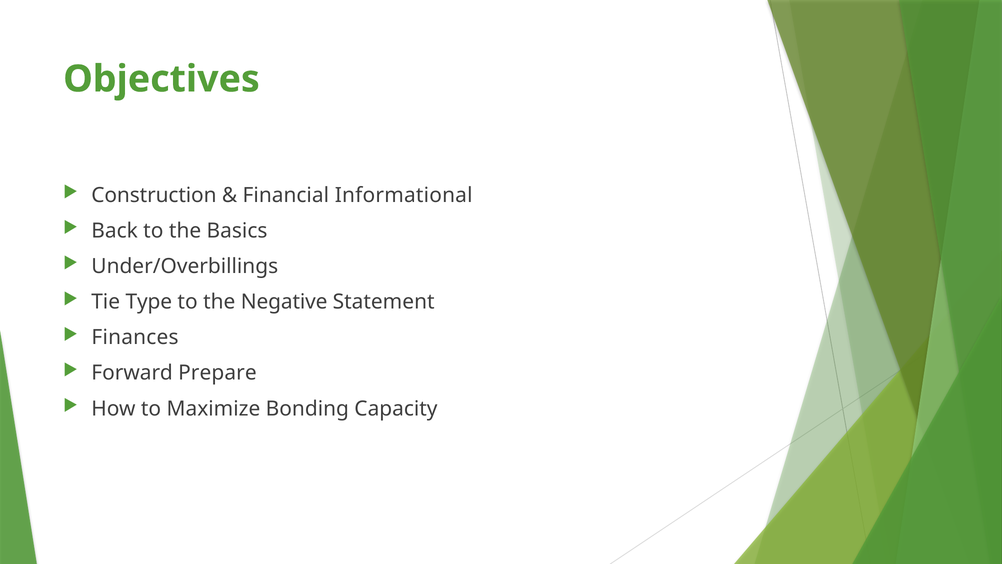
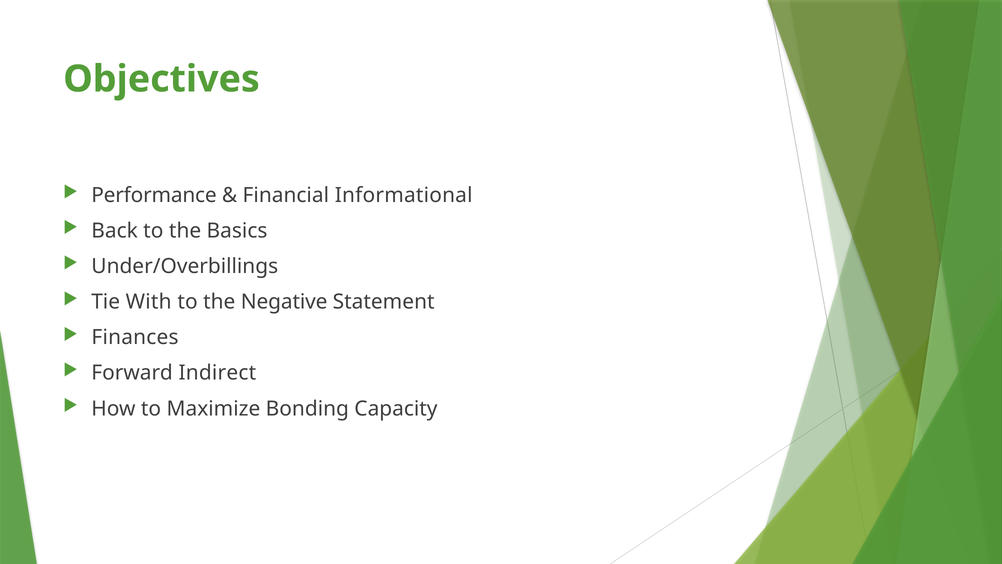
Construction: Construction -> Performance (154, 195)
Type: Type -> With (149, 302)
Prepare: Prepare -> Indirect (217, 373)
